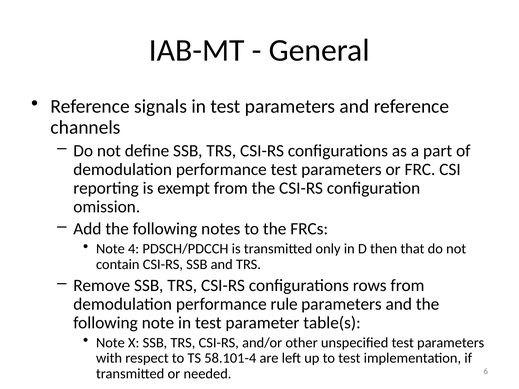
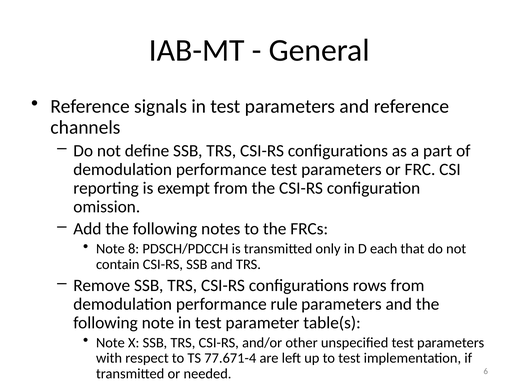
4: 4 -> 8 (134, 249)
then: then -> each (384, 249)
58.101-4: 58.101-4 -> 77.671-4 (230, 358)
